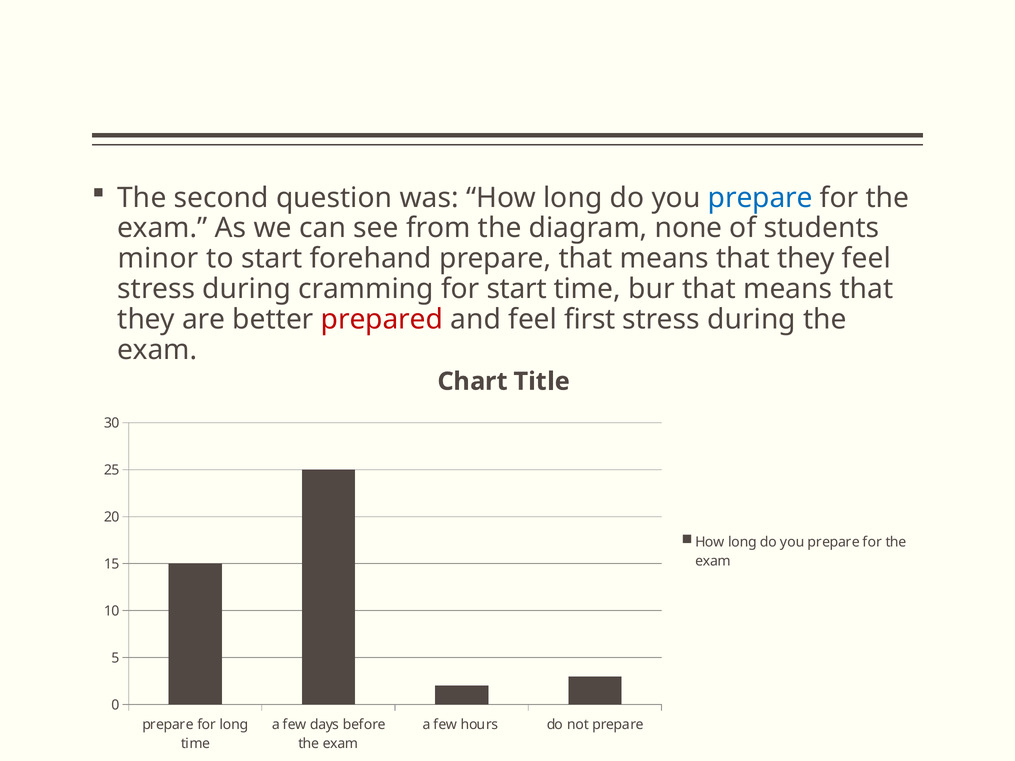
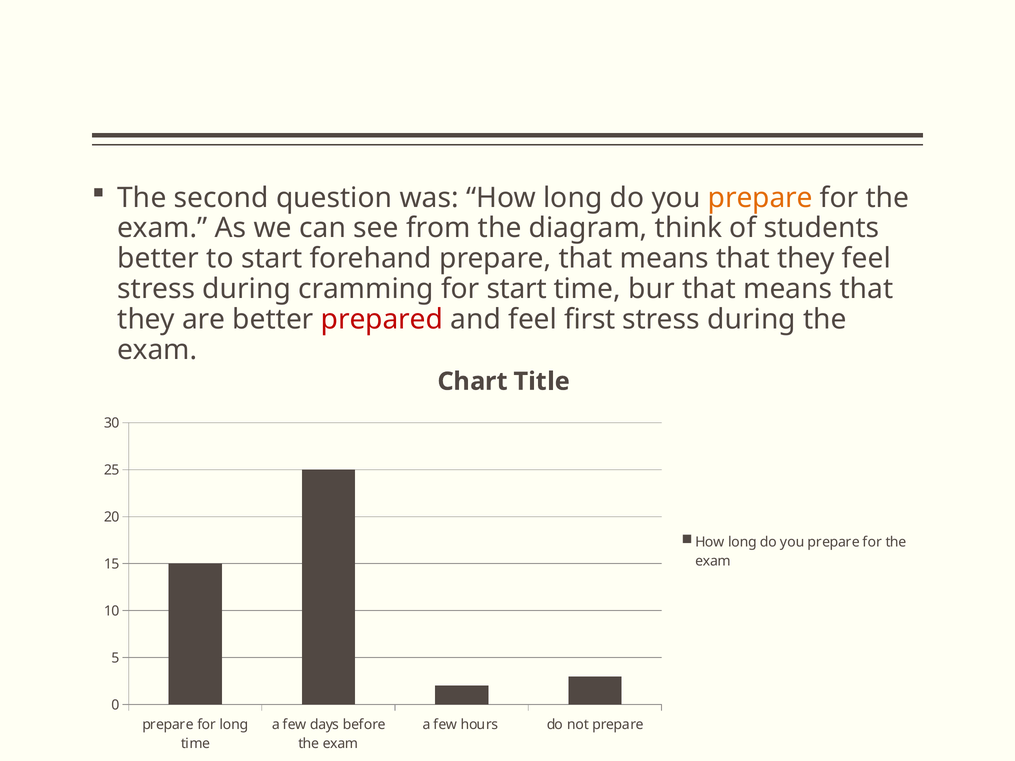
prepare colour: blue -> orange (760, 198)
none: none -> think (689, 228)
minor: minor -> better (158, 259)
